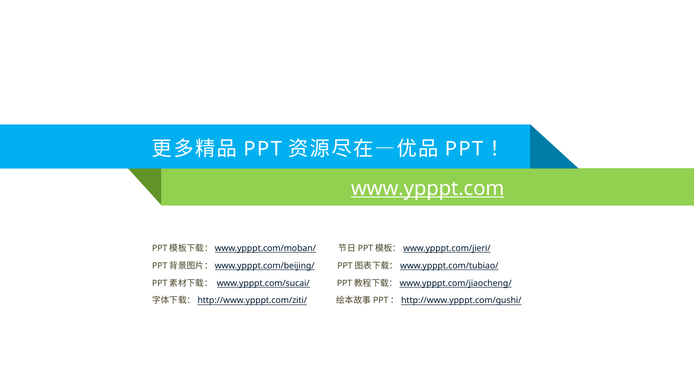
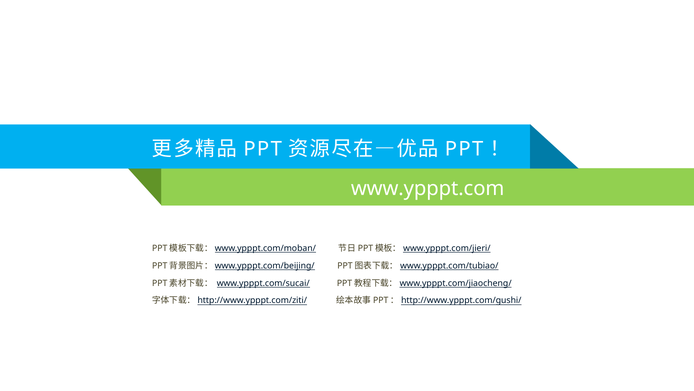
www.ypppt.com underline: present -> none (428, 188)
